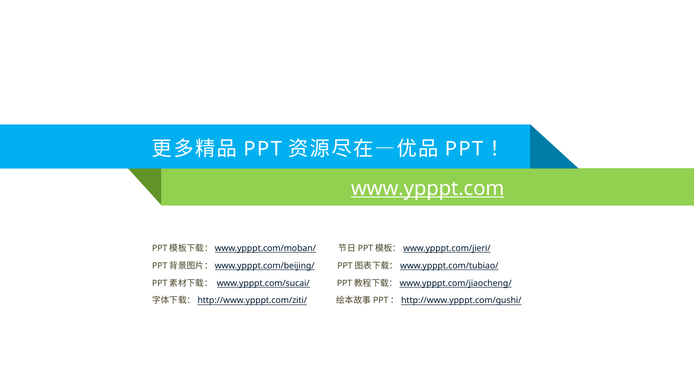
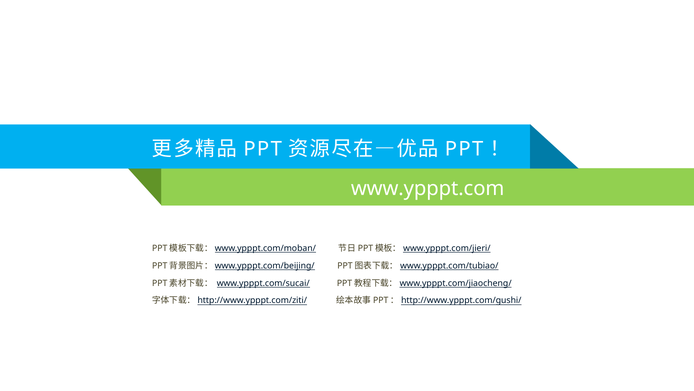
www.ypppt.com underline: present -> none (428, 188)
